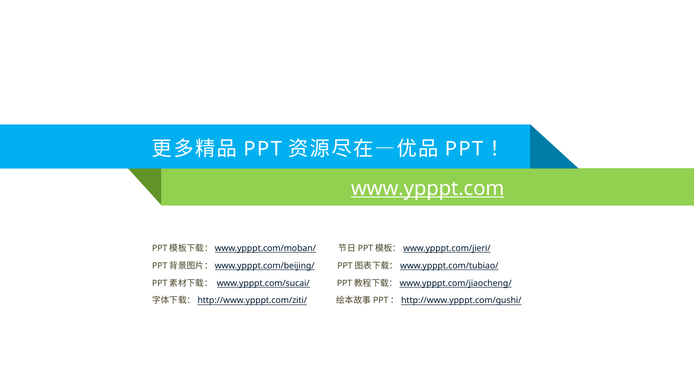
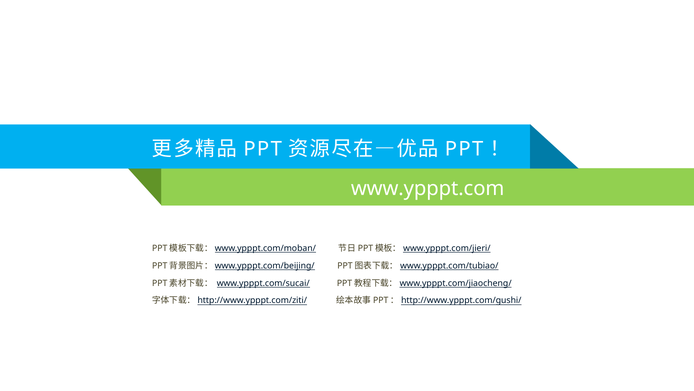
www.ypppt.com underline: present -> none (428, 188)
